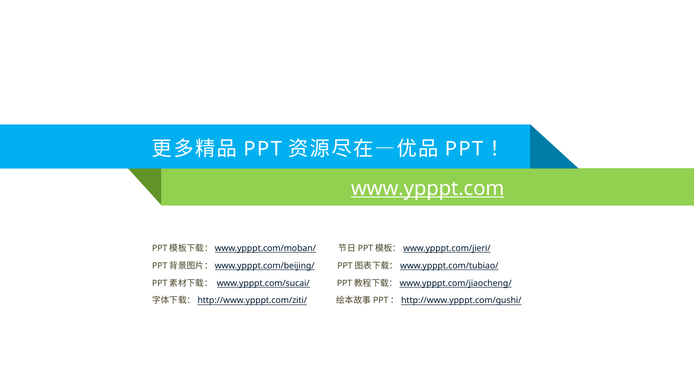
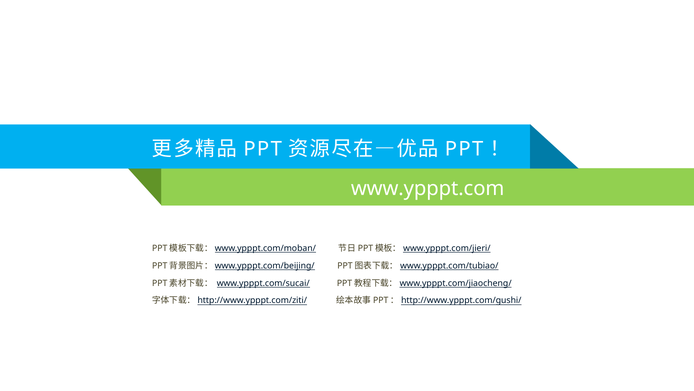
www.ypppt.com underline: present -> none (428, 188)
